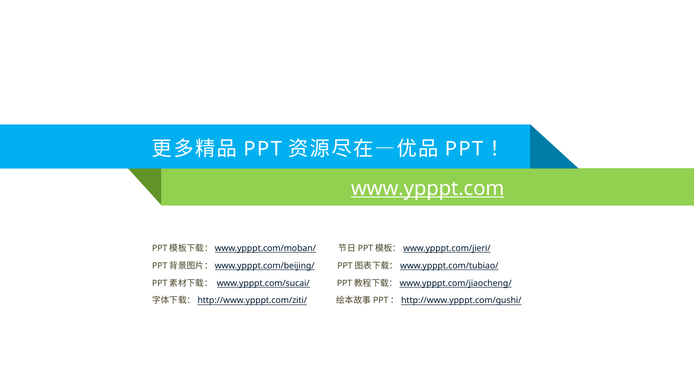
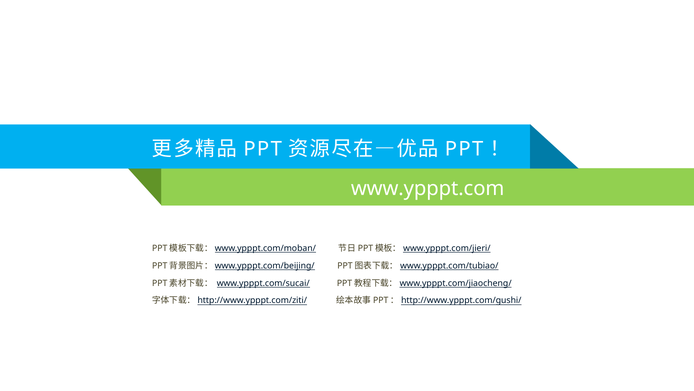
www.ypppt.com underline: present -> none (428, 188)
